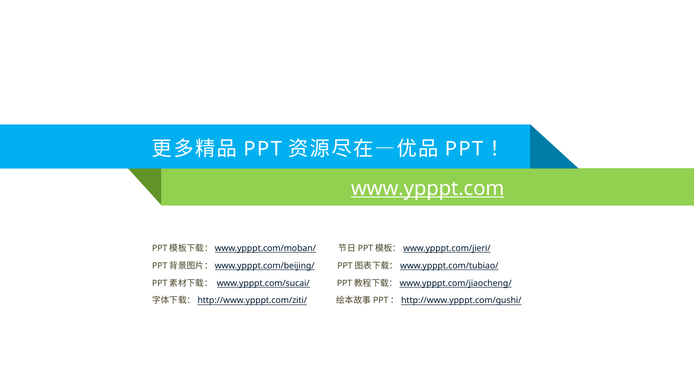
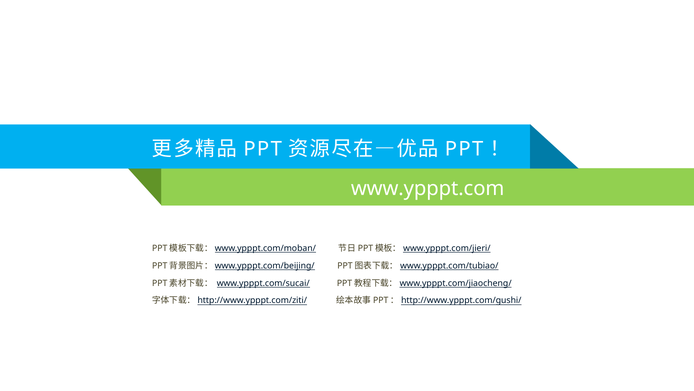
www.ypppt.com underline: present -> none (428, 188)
